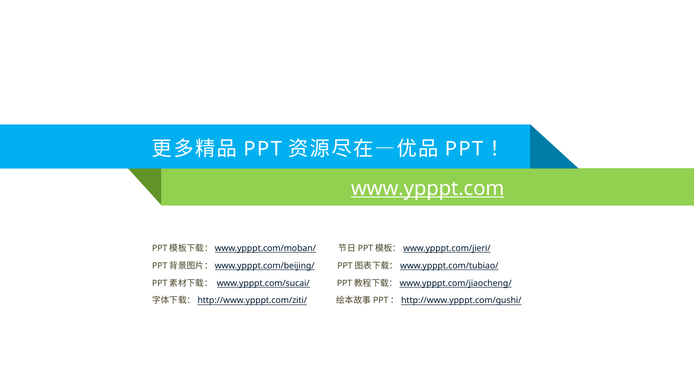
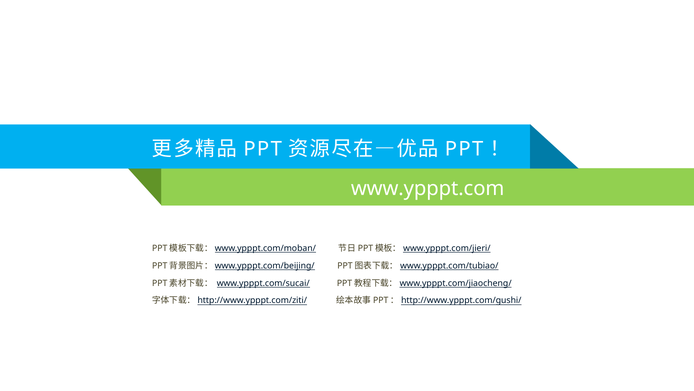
www.ypppt.com underline: present -> none (428, 188)
